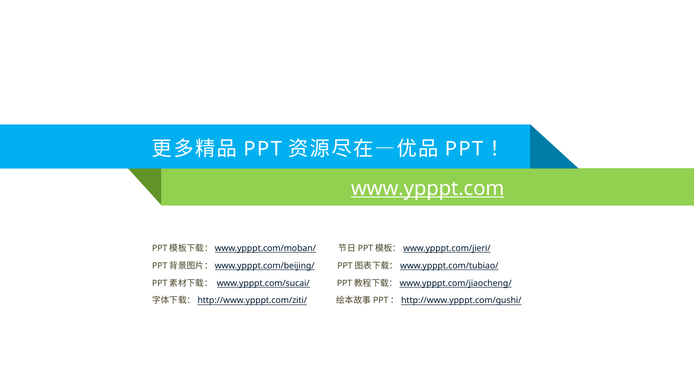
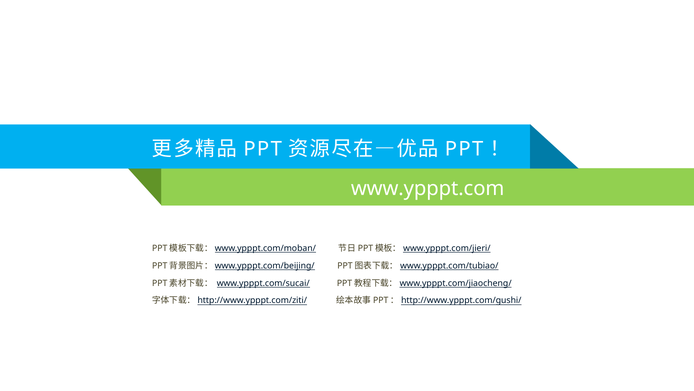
www.ypppt.com underline: present -> none (428, 188)
